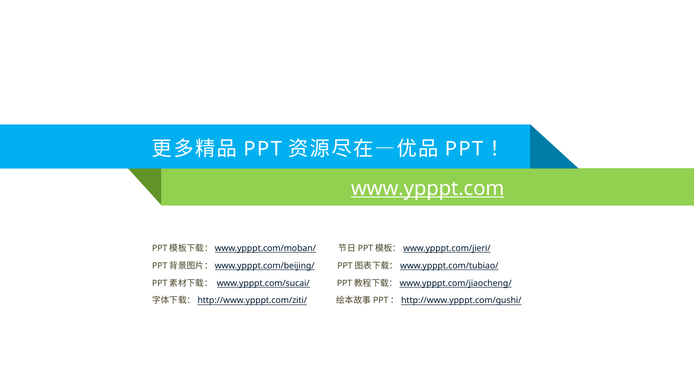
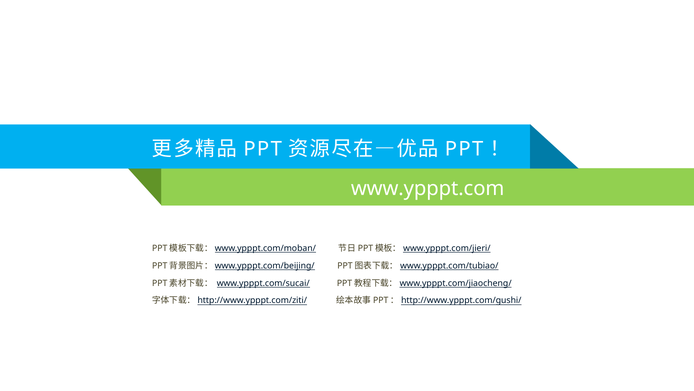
www.ypppt.com underline: present -> none (428, 188)
